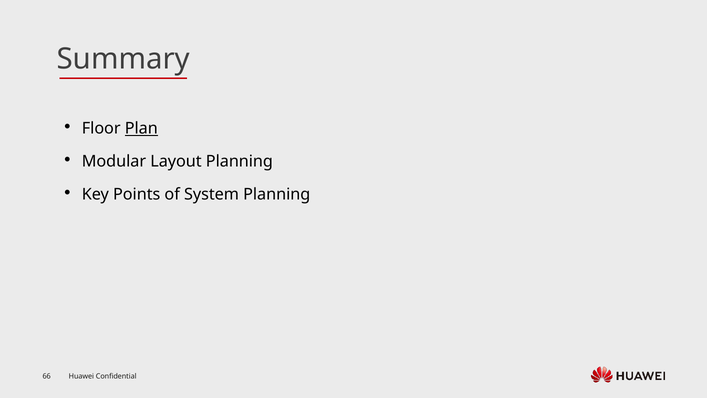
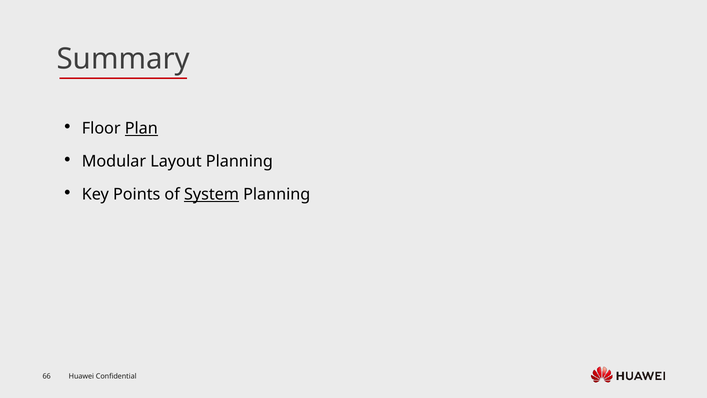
System underline: none -> present (212, 194)
